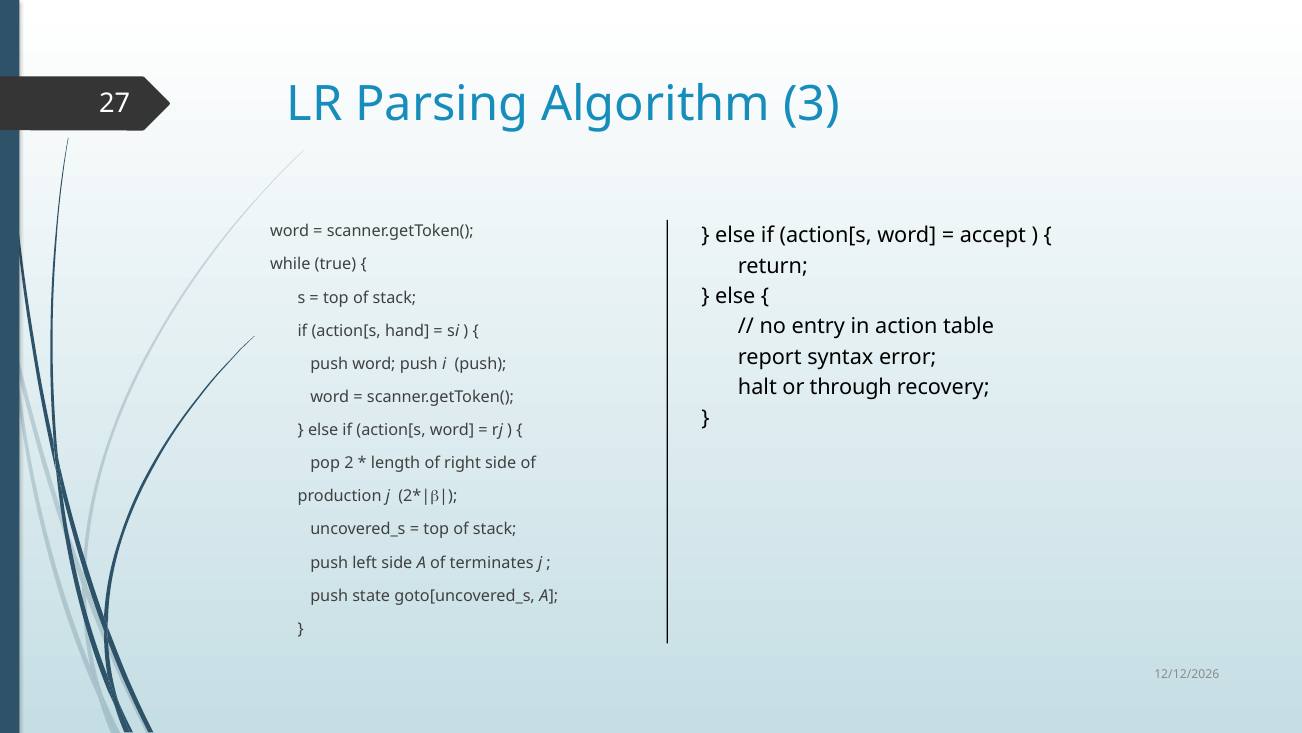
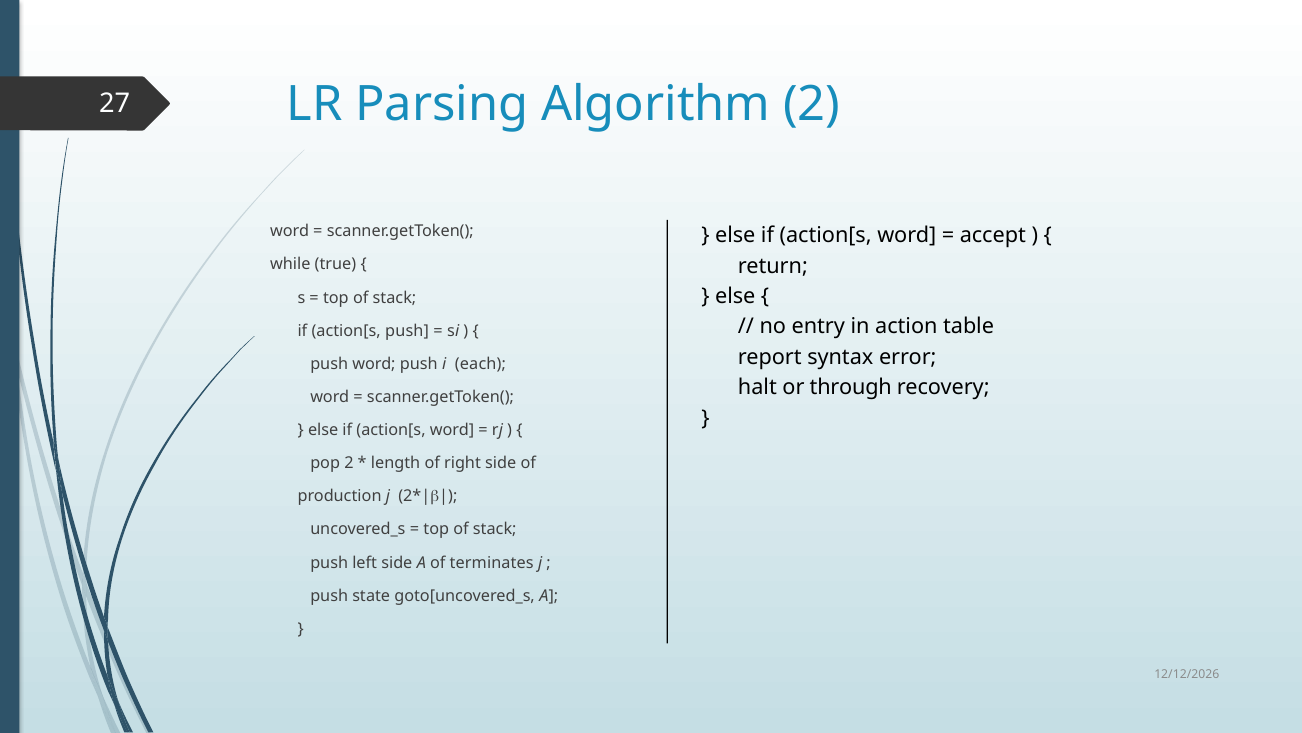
Algorithm 3: 3 -> 2 (812, 104)
action[s hand: hand -> push (407, 331)
i push: push -> each (480, 364)
